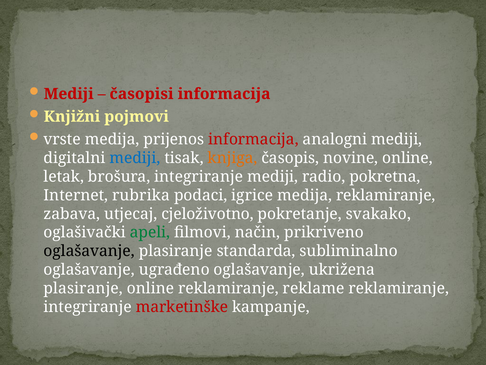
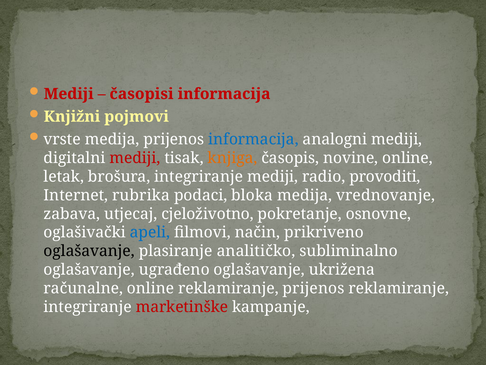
informacija colour: red -> blue (253, 139)
mediji colour: blue -> red (135, 158)
pokretna: pokretna -> provoditi (385, 176)
igrice: igrice -> bloka (252, 195)
medija reklamiranje: reklamiranje -> vrednovanje (386, 195)
svakako: svakako -> osnovne (378, 214)
apeli colour: green -> blue (150, 232)
standarda: standarda -> analitičko (256, 251)
plasiranje: plasiranje -> računalne (83, 288)
reklamiranje reklame: reklame -> prijenos (313, 288)
